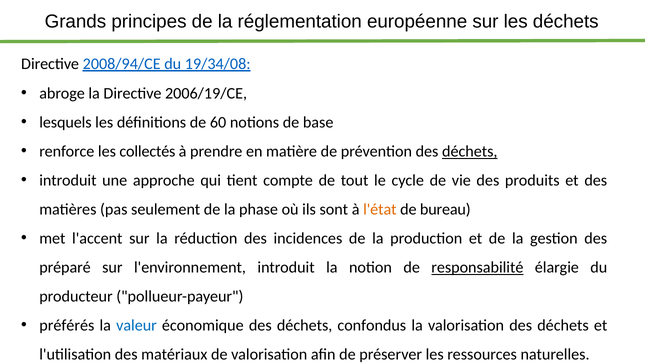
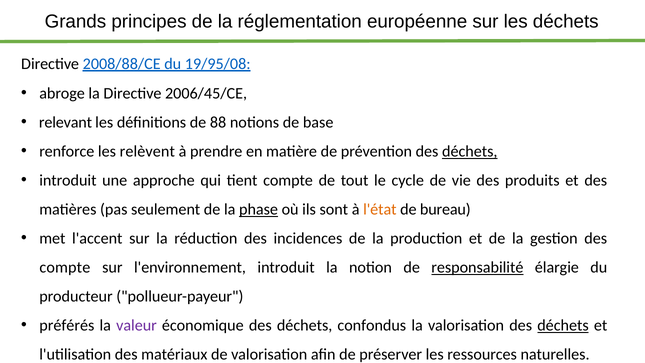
2008/94/CE: 2008/94/CE -> 2008/88/CE (122, 64)
19/34/08: 19/34/08 -> 19/95/08 (218, 64)
2006/19/CE: 2006/19/CE -> 2006/45/CE (206, 93)
lesquels: lesquels -> relevant (65, 122)
60: 60 -> 88 (218, 122)
collectés: collectés -> relèvent (147, 151)
phase underline: none -> present (259, 209)
préparé: préparé -> compte (65, 267)
valeur colour: blue -> purple (136, 325)
déchets underline: none -> present (563, 325)
